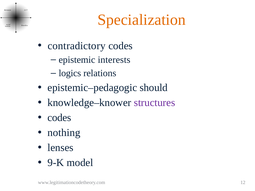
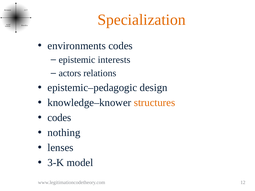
contradictory: contradictory -> environments (77, 46)
logics: logics -> actors (70, 73)
should: should -> design (154, 88)
structures colour: purple -> orange (155, 103)
9-K: 9-K -> 3-K (56, 163)
